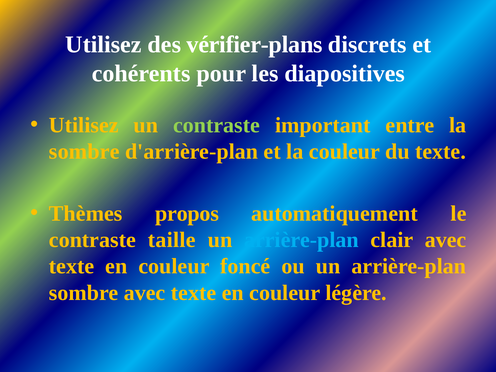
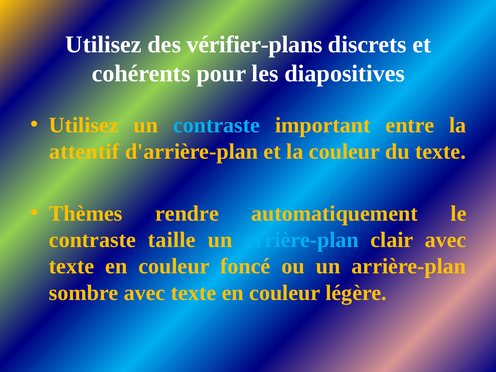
contraste colour: light green -> light blue (217, 125)
sombre: sombre -> attentif (84, 152)
propos: propos -> rendre (187, 213)
